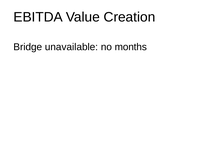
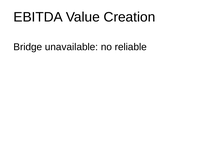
months: months -> reliable (131, 47)
